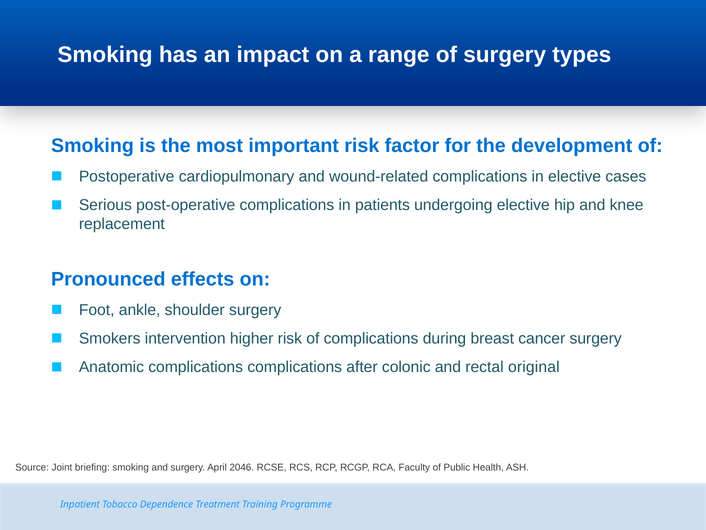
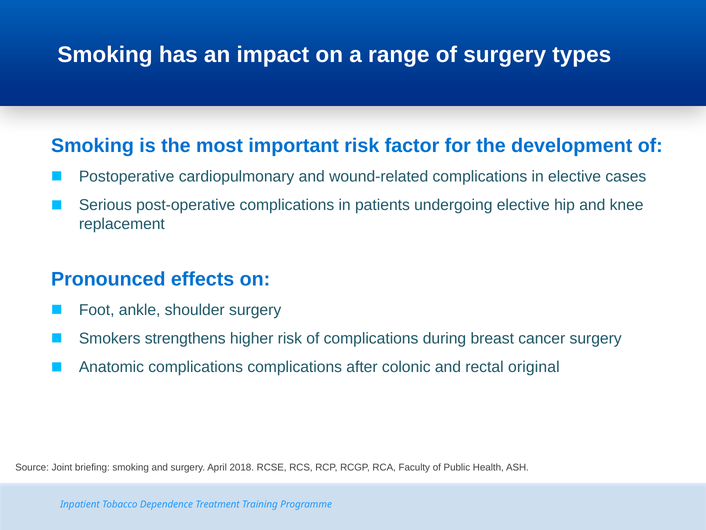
intervention: intervention -> strengthens (185, 338)
2046: 2046 -> 2018 (242, 467)
